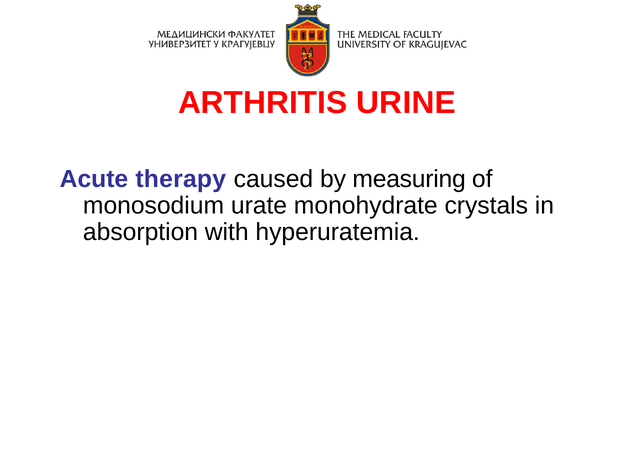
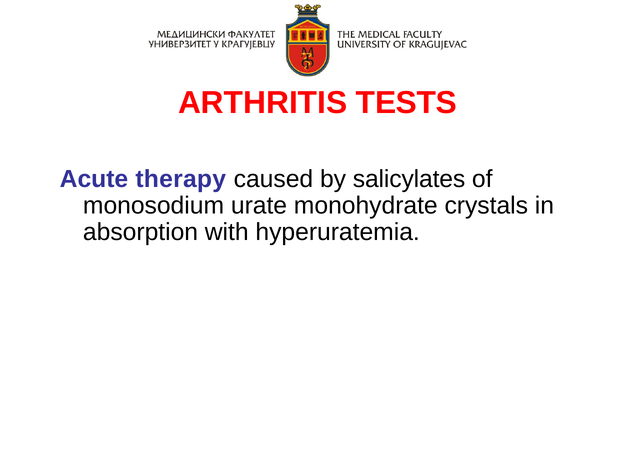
URINE: URINE -> TESTS (406, 103)
measuring: measuring -> salicylates (409, 179)
